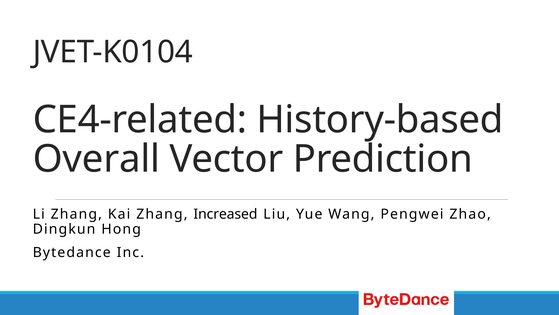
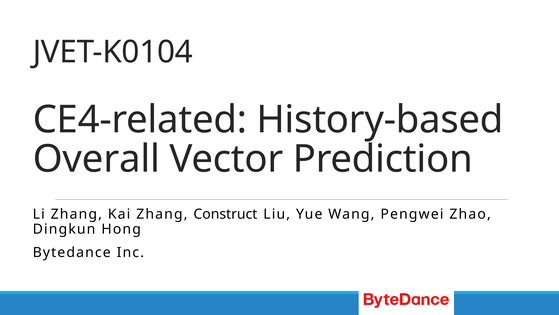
Increased: Increased -> Construct (225, 214)
